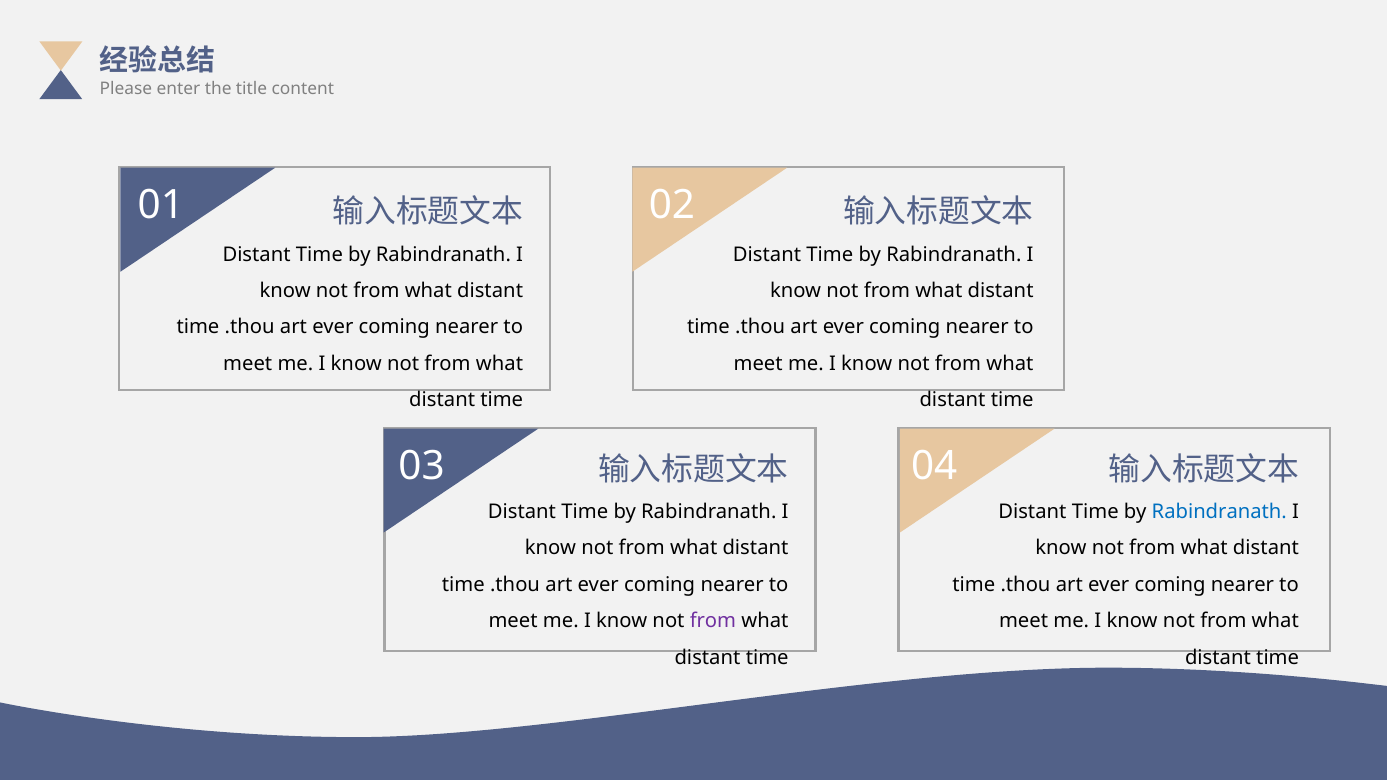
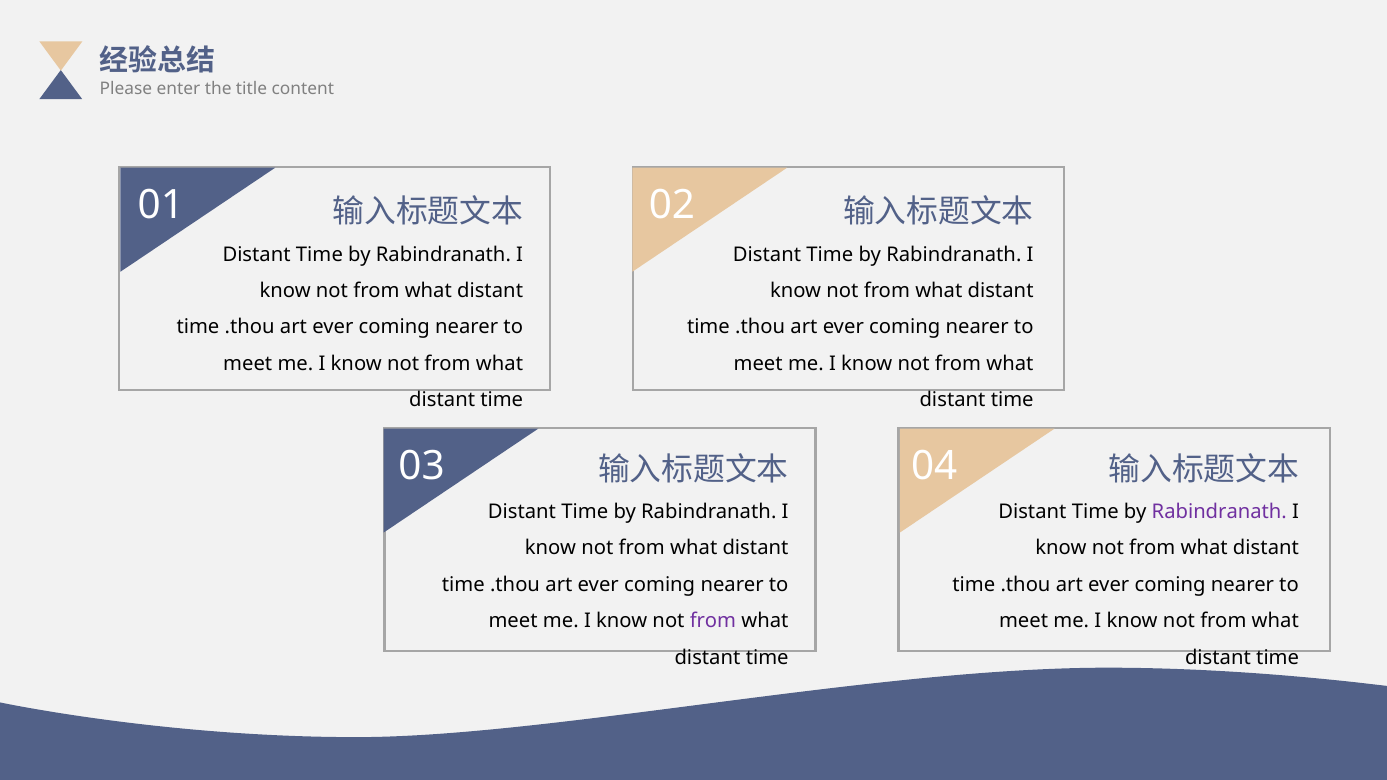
Rabindranath colour: blue -> purple (1219, 512)
